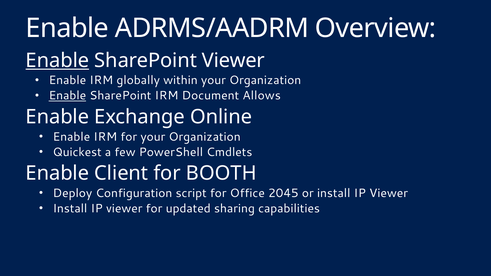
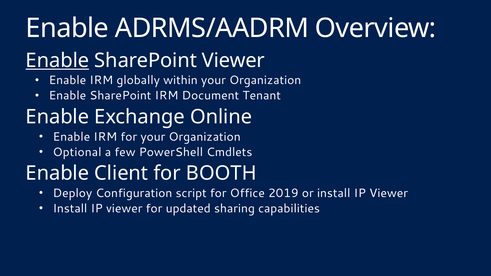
Enable underline: present -> none (67, 96)
Allows: Allows -> Tenant (262, 96)
Quickest: Quickest -> Optional (77, 152)
2045: 2045 -> 2019 (283, 193)
